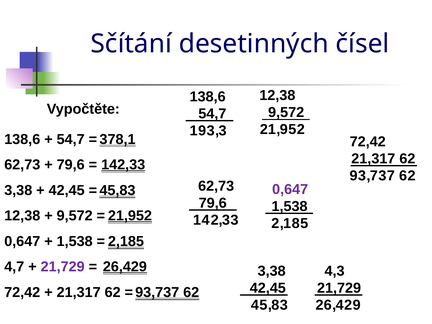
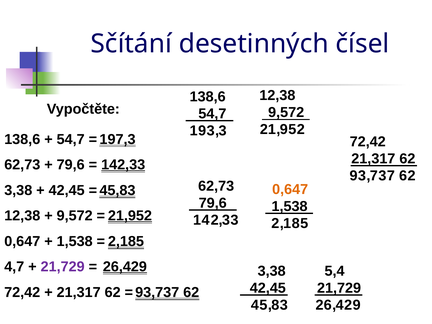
378,1: 378,1 -> 197,3 (118, 139)
0,647 colour: purple -> orange (290, 189)
4,3: 4,3 -> 5,4 (335, 271)
